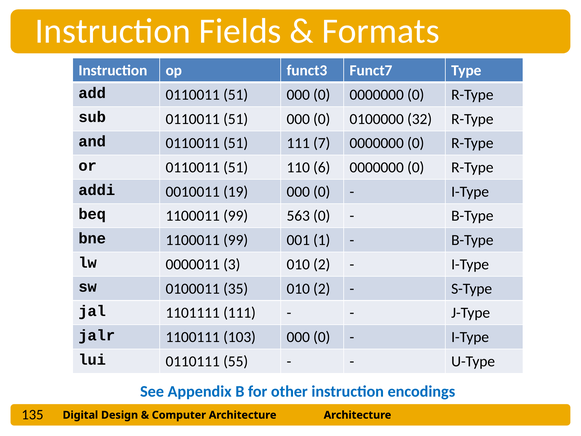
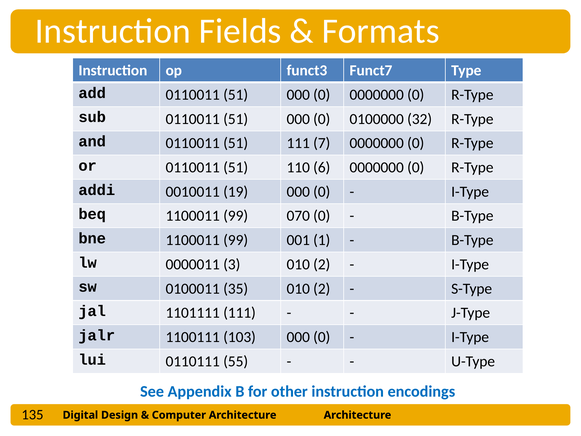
563: 563 -> 070 (298, 216)
